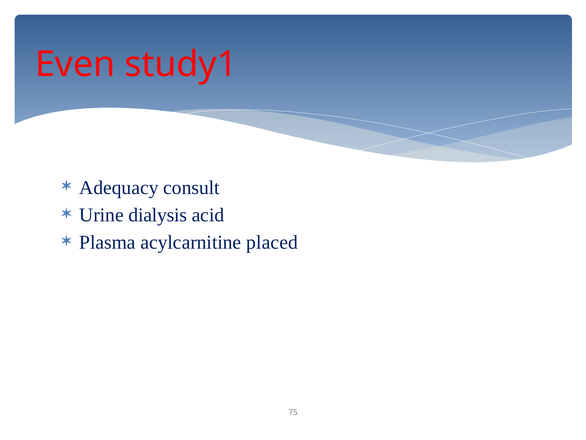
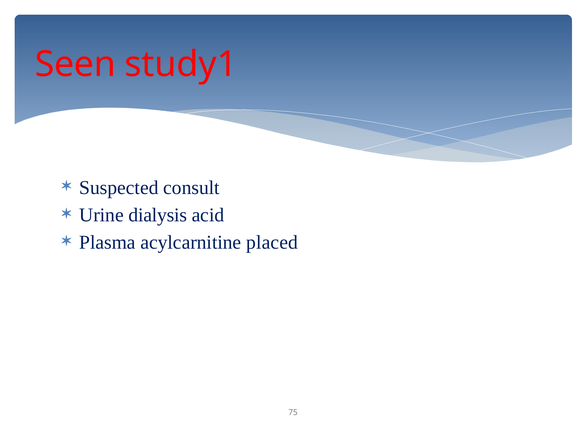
Even: Even -> Seen (75, 64)
Adequacy: Adequacy -> Suspected (119, 187)
